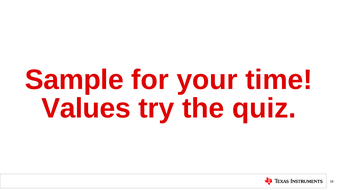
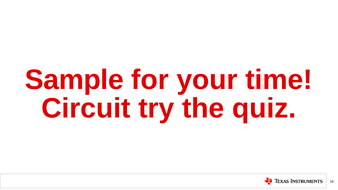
Values: Values -> Circuit (86, 108)
